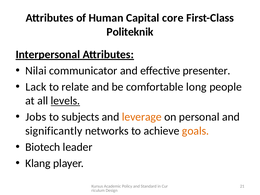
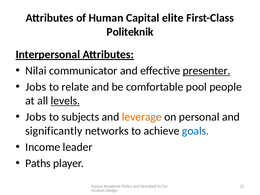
core: core -> elite (173, 18)
presenter underline: none -> present (207, 71)
Lack: Lack -> Jobs (36, 87)
long: long -> pool (196, 87)
goals colour: orange -> blue (196, 131)
Biotech: Biotech -> Income (43, 147)
Klang: Klang -> Paths (38, 163)
